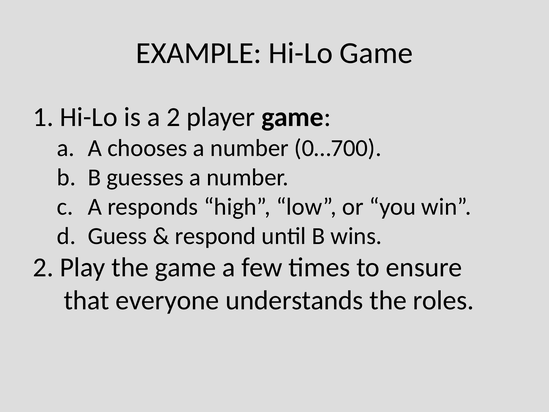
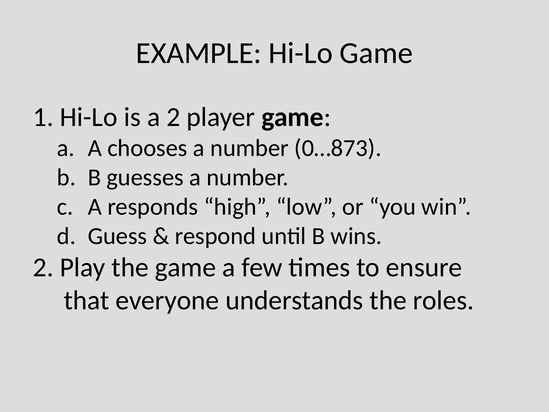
0…700: 0…700 -> 0…873 (338, 148)
